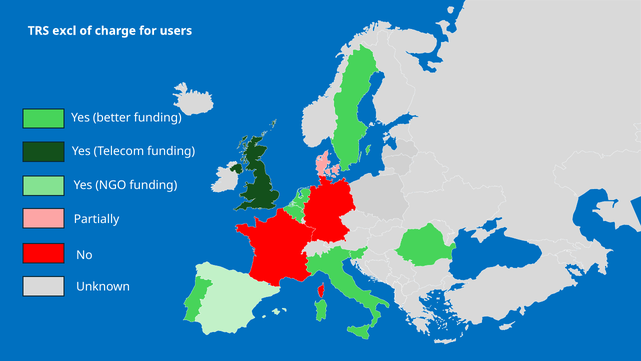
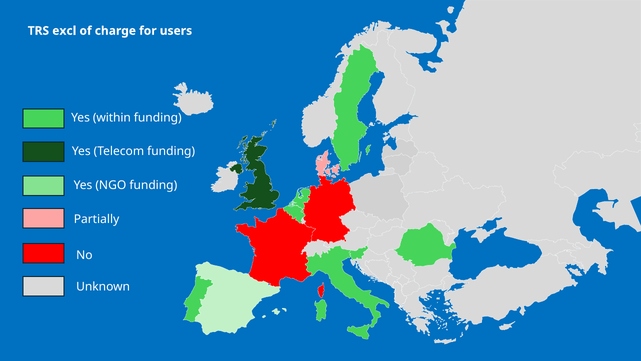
better: better -> within (112, 118)
